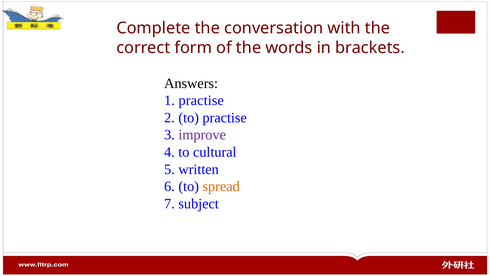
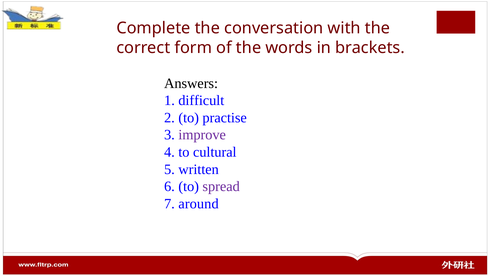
practise: practise -> difficult (201, 100)
spread colour: orange -> purple (221, 186)
subject: subject -> around (199, 203)
